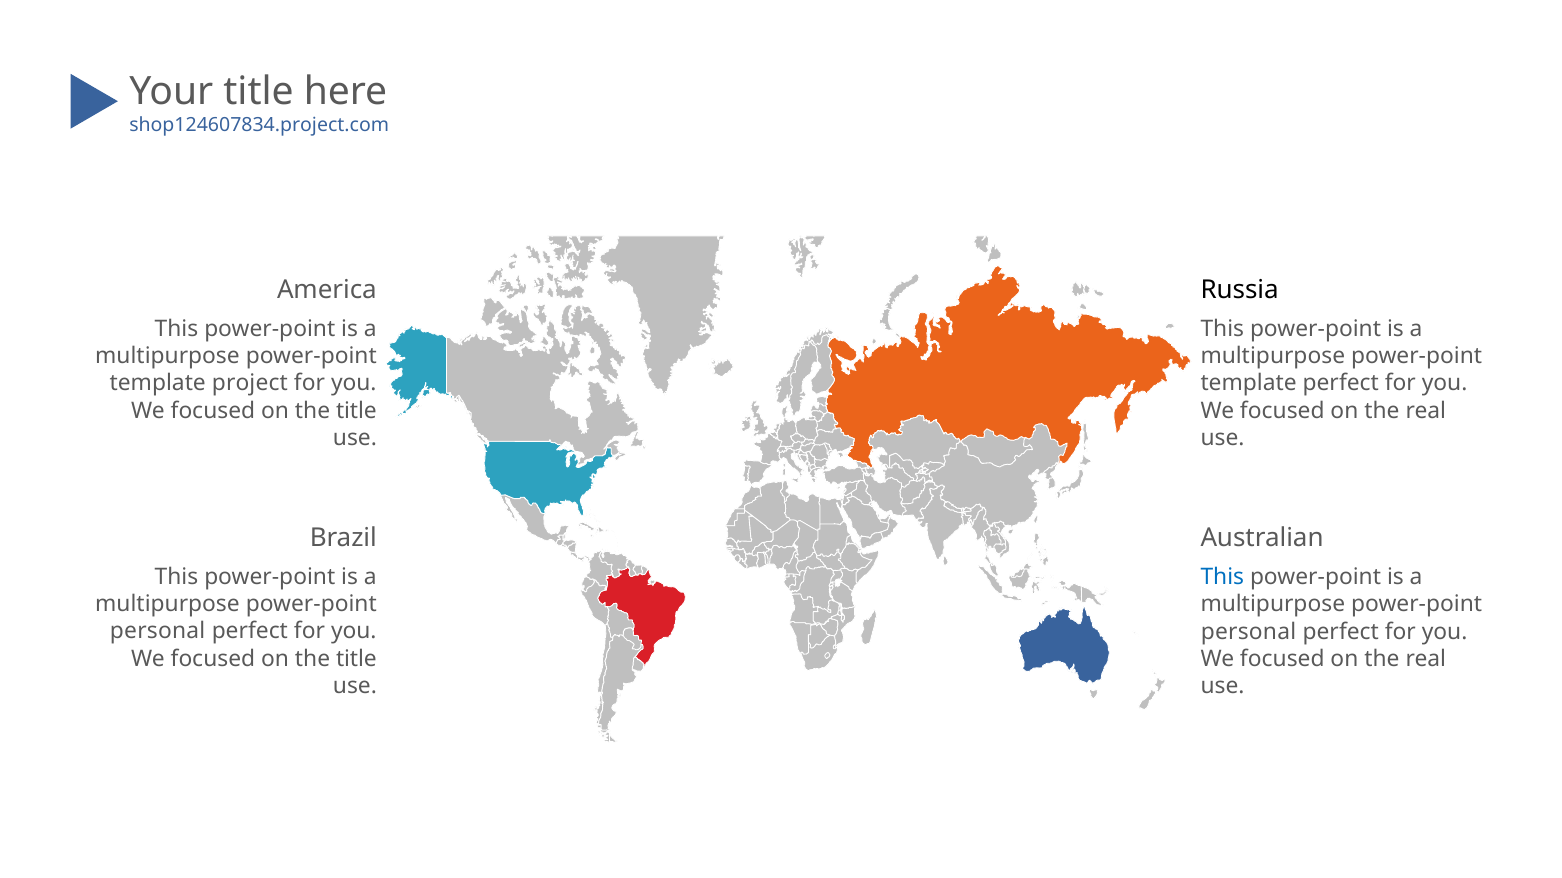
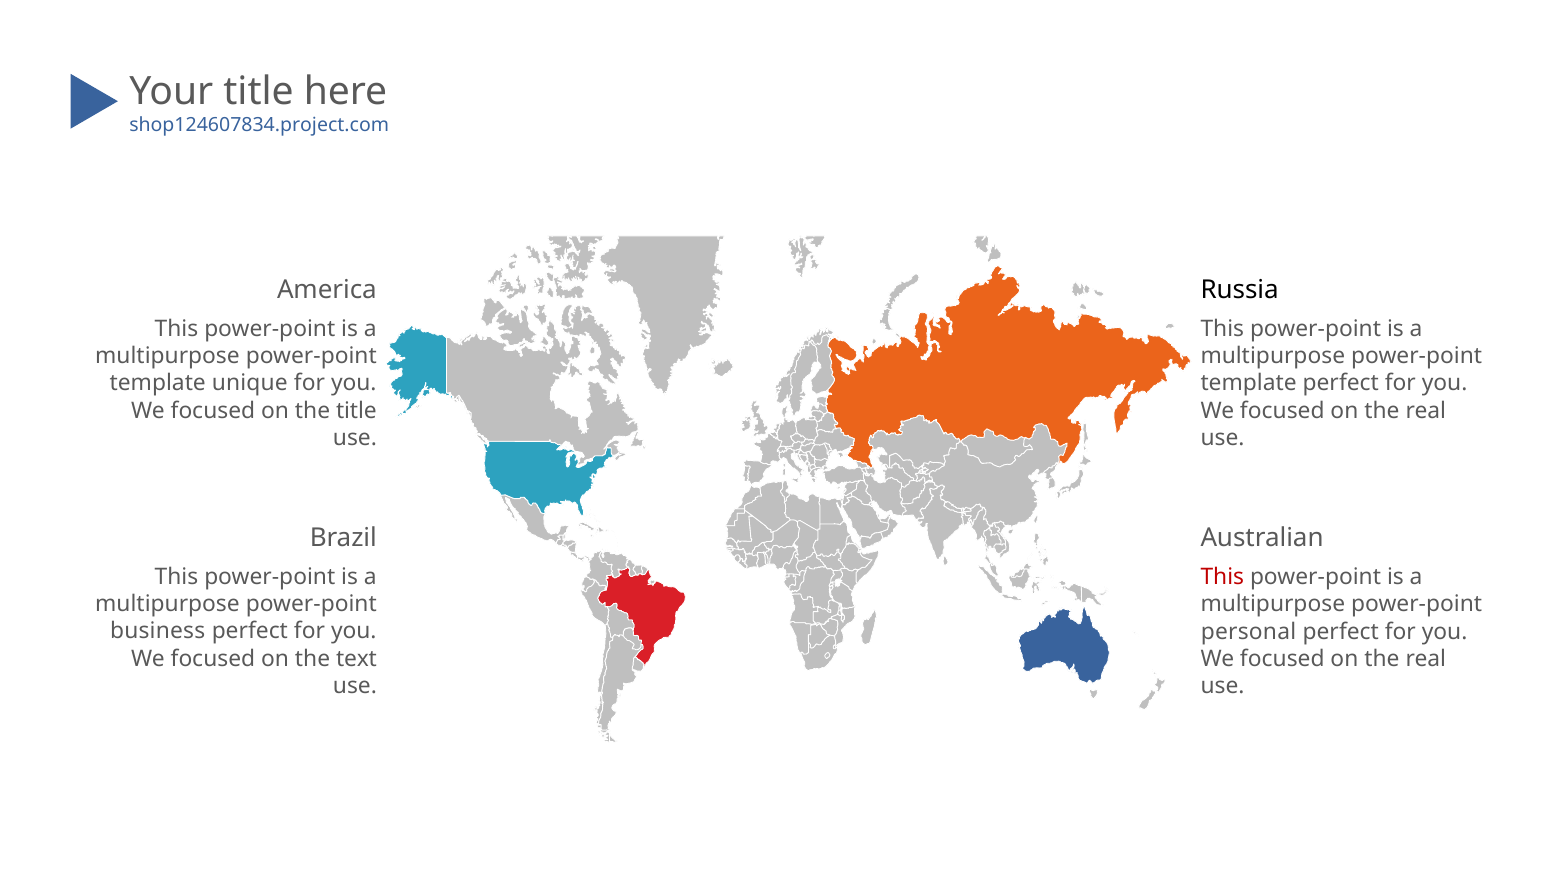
project: project -> unique (250, 383)
This colour: blue -> red (1222, 577)
personal: personal -> business (158, 632)
title: title -> text (356, 659)
